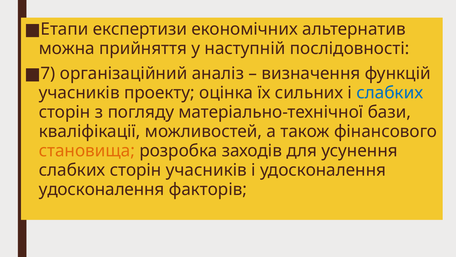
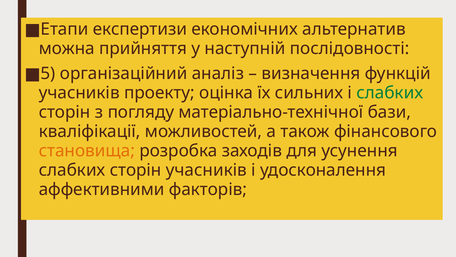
7: 7 -> 5 (48, 73)
слабких colour: blue -> green (390, 93)
удосконалення: удосконалення -> аффективними (102, 189)
